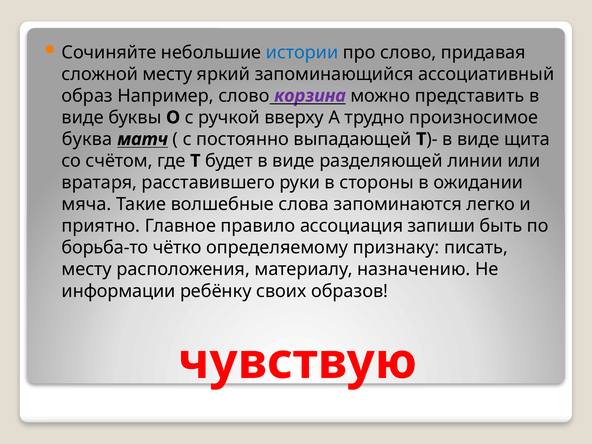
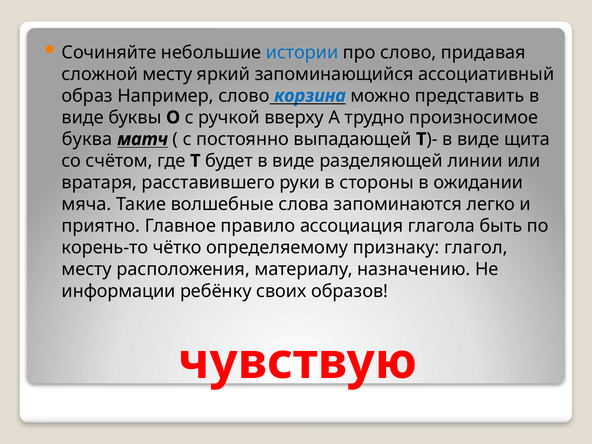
корзина colour: purple -> blue (310, 96)
запиши: запиши -> глагола (441, 226)
борьба-то: борьба-то -> корень-то (105, 248)
писать: писать -> глагол (476, 248)
